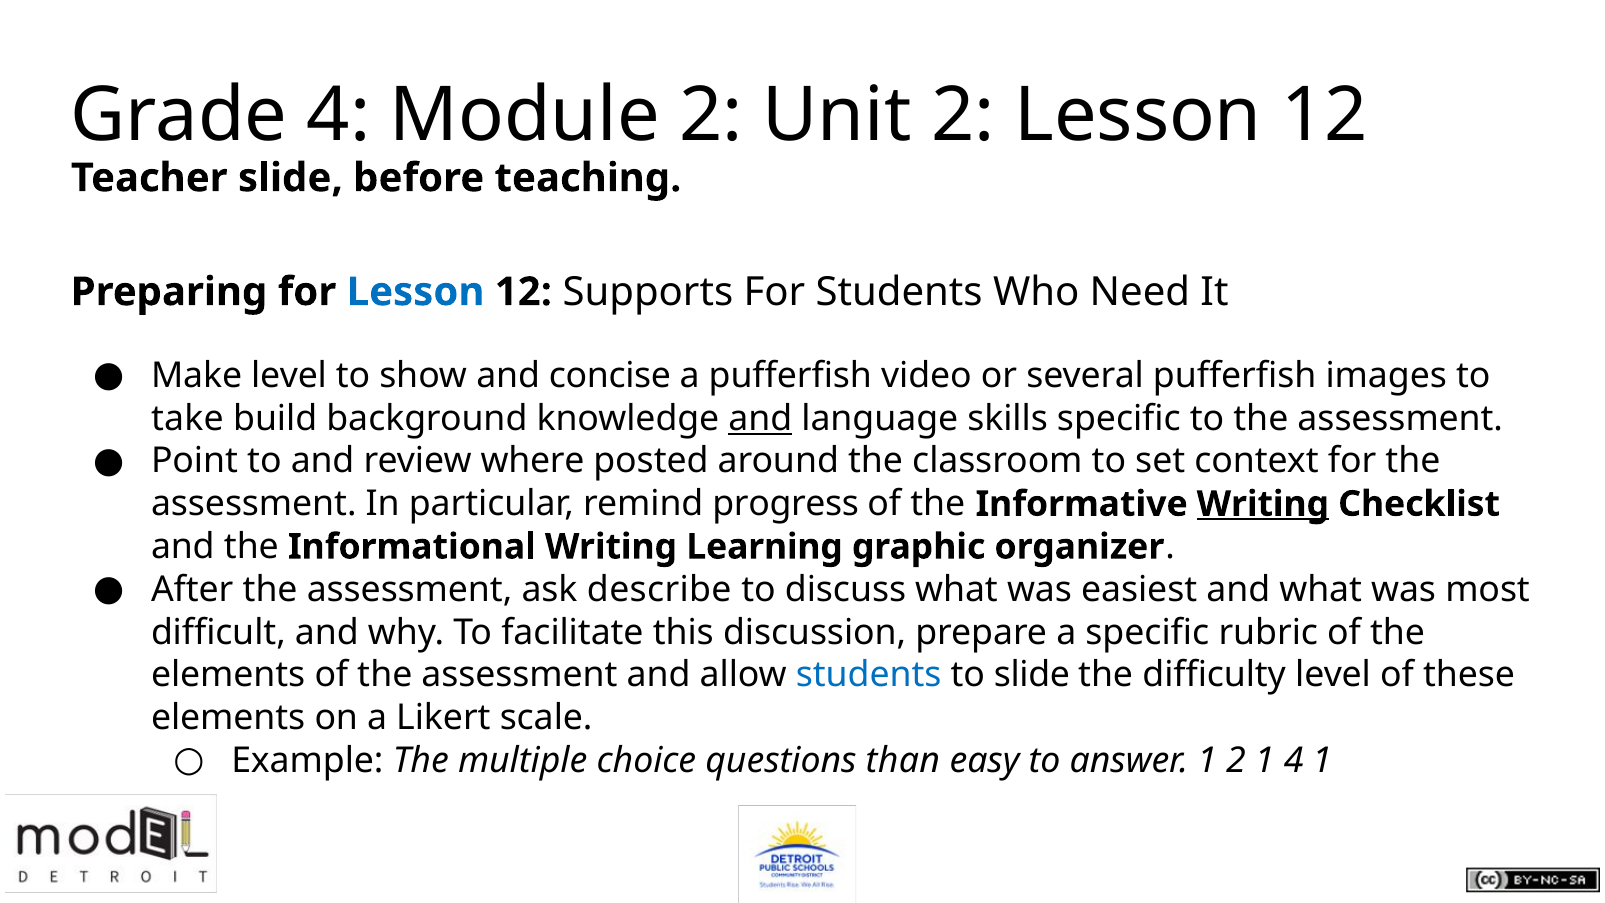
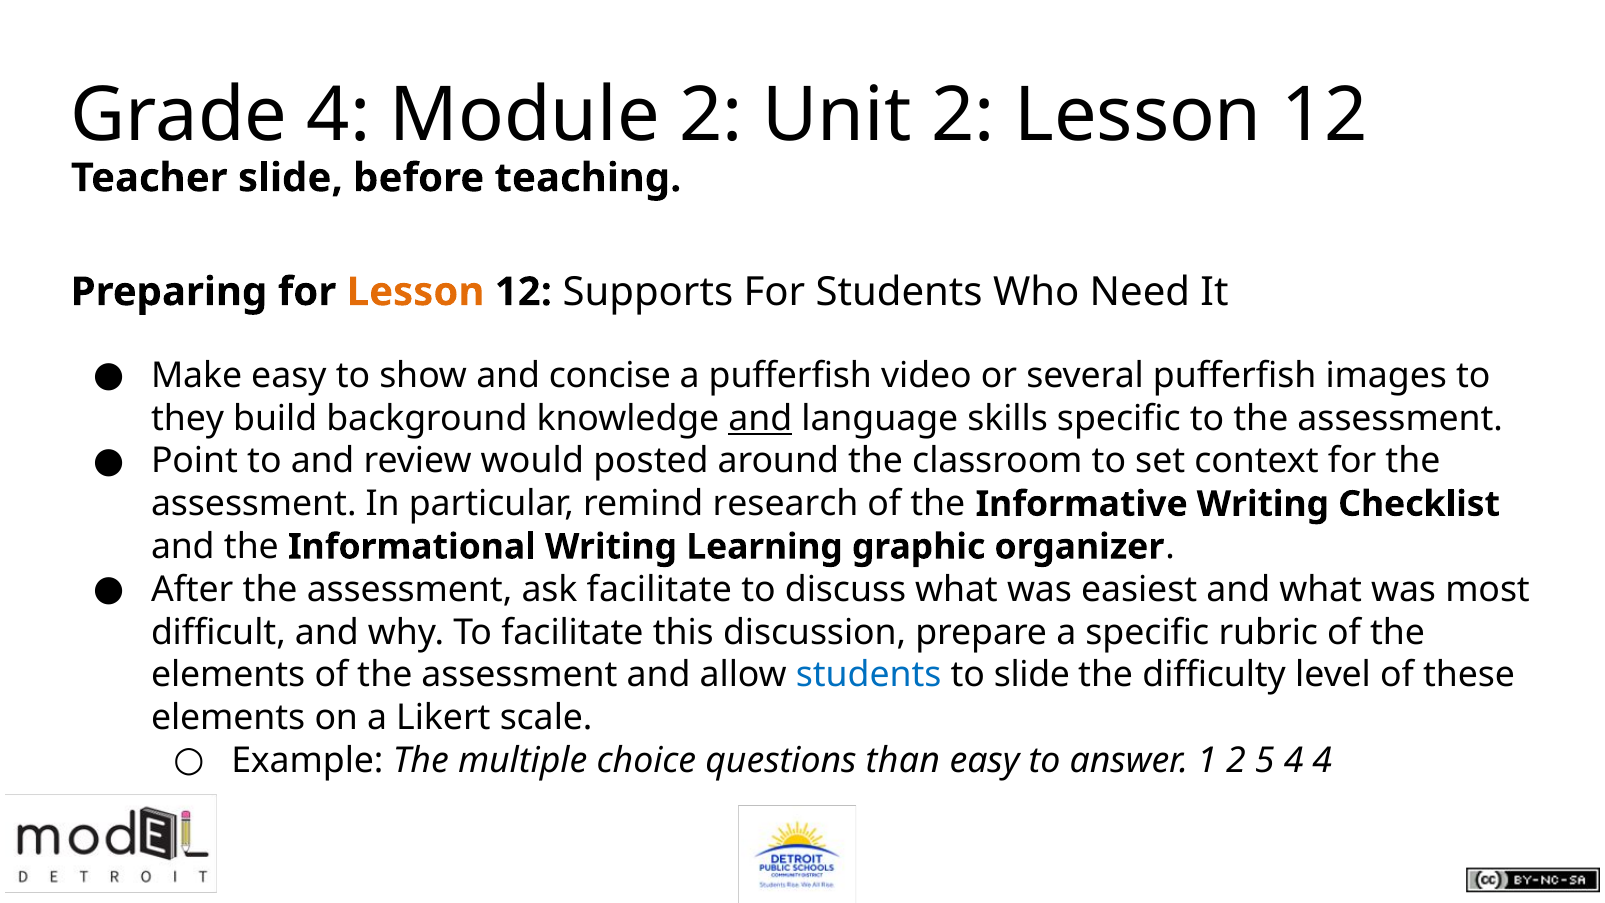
Lesson colour: blue -> orange (416, 292)
Make level: level -> easy (289, 376)
take: take -> they (188, 418)
where: where -> would (532, 461)
progress: progress -> research (786, 504)
Writing underline: present -> none (1263, 504)
ask describe: describe -> facilitate (659, 589)
2 1: 1 -> 5 (1265, 761)
4 1: 1 -> 4 (1322, 761)
